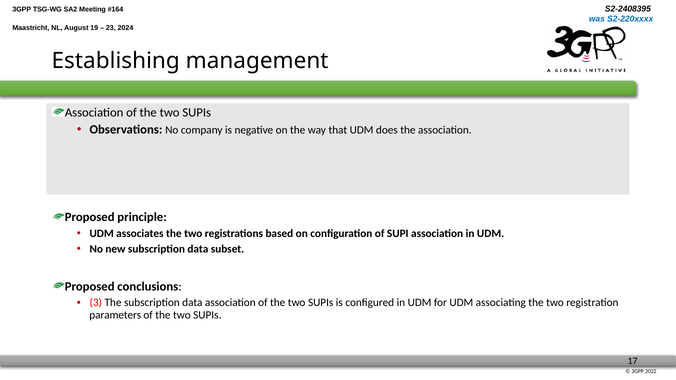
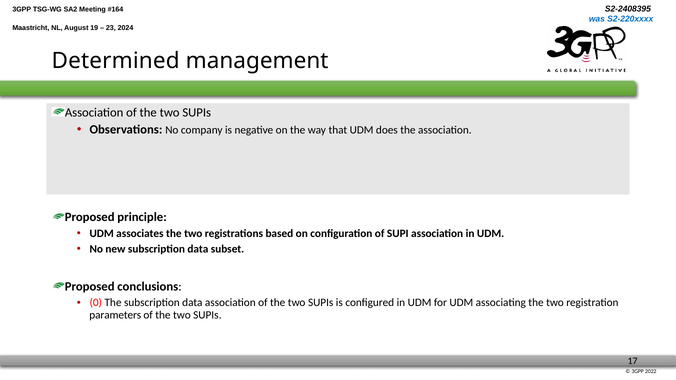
Establishing: Establishing -> Determined (116, 61)
3: 3 -> 0 (96, 303)
